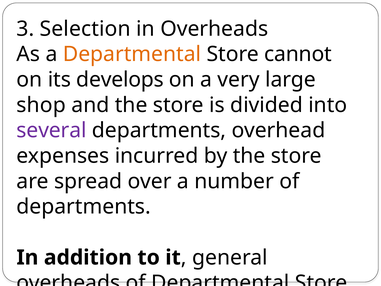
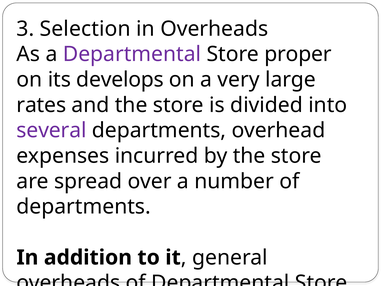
Departmental colour: orange -> purple (132, 54)
cannot: cannot -> proper (298, 54)
shop: shop -> rates (41, 105)
